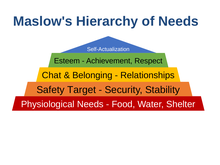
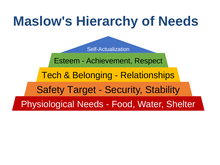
Chat: Chat -> Tech (52, 75)
